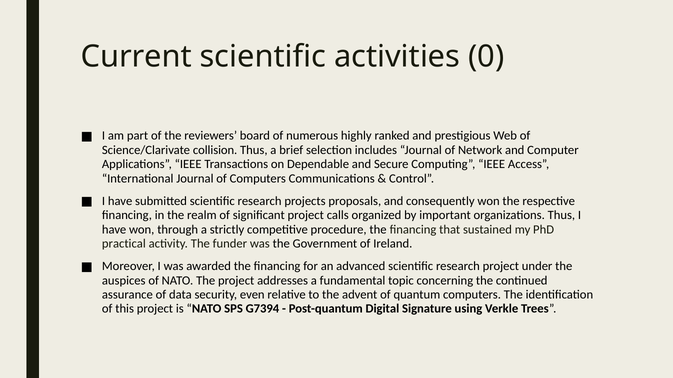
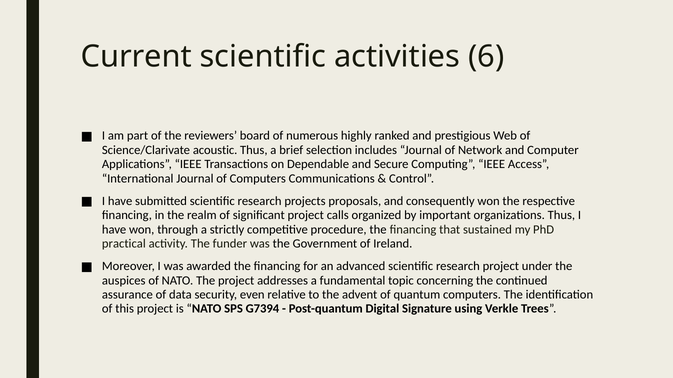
0: 0 -> 6 (486, 57)
collision: collision -> acoustic (215, 150)
